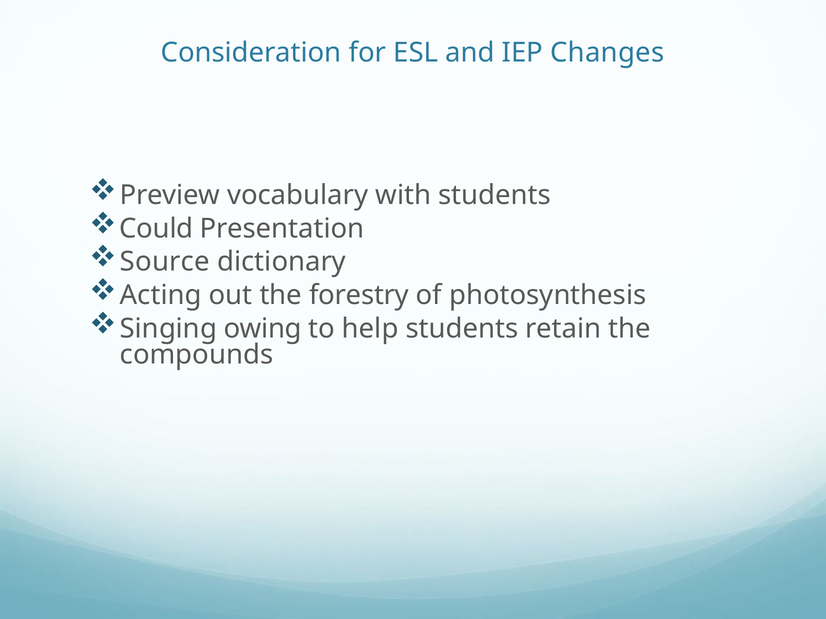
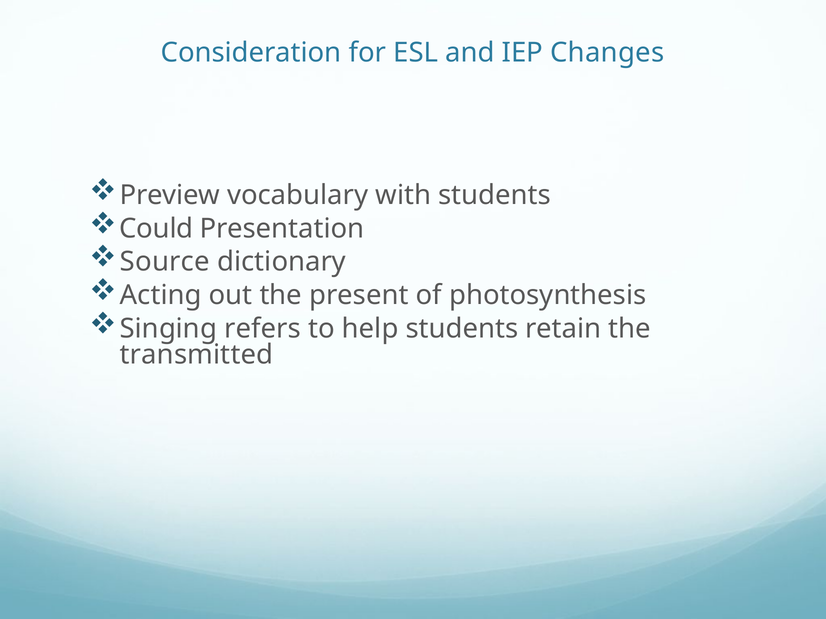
forestry: forestry -> present (359, 295)
owing: owing -> refers (263, 329)
compounds: compounds -> transmitted (196, 355)
